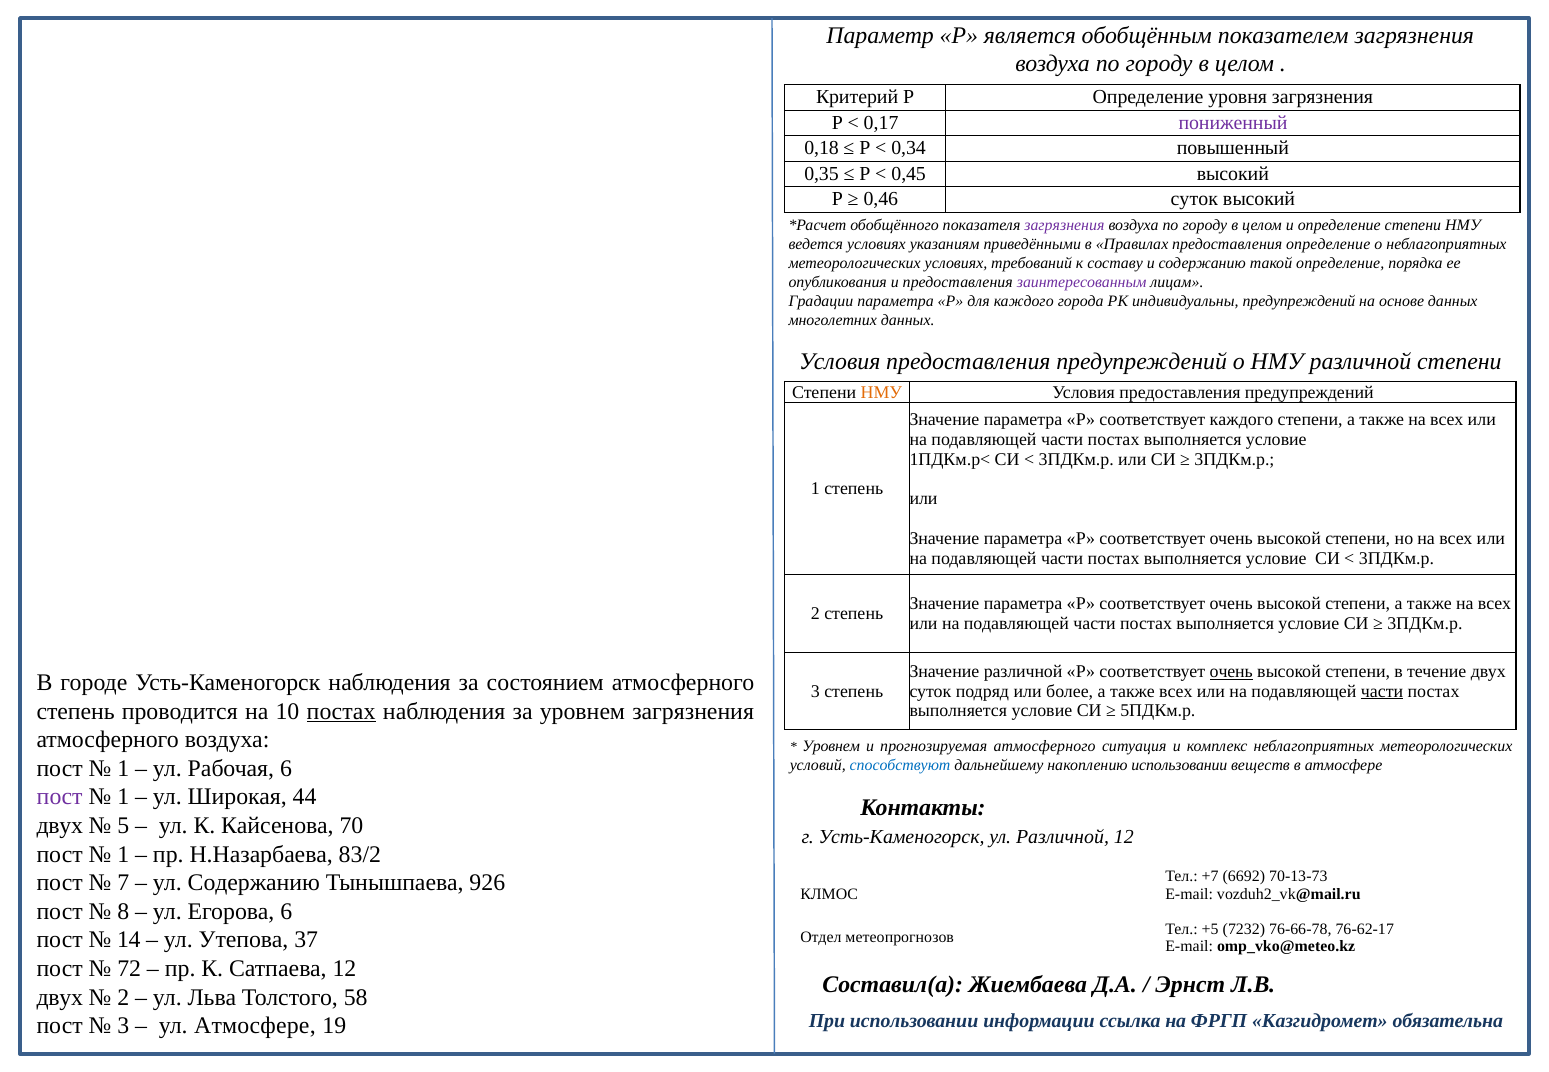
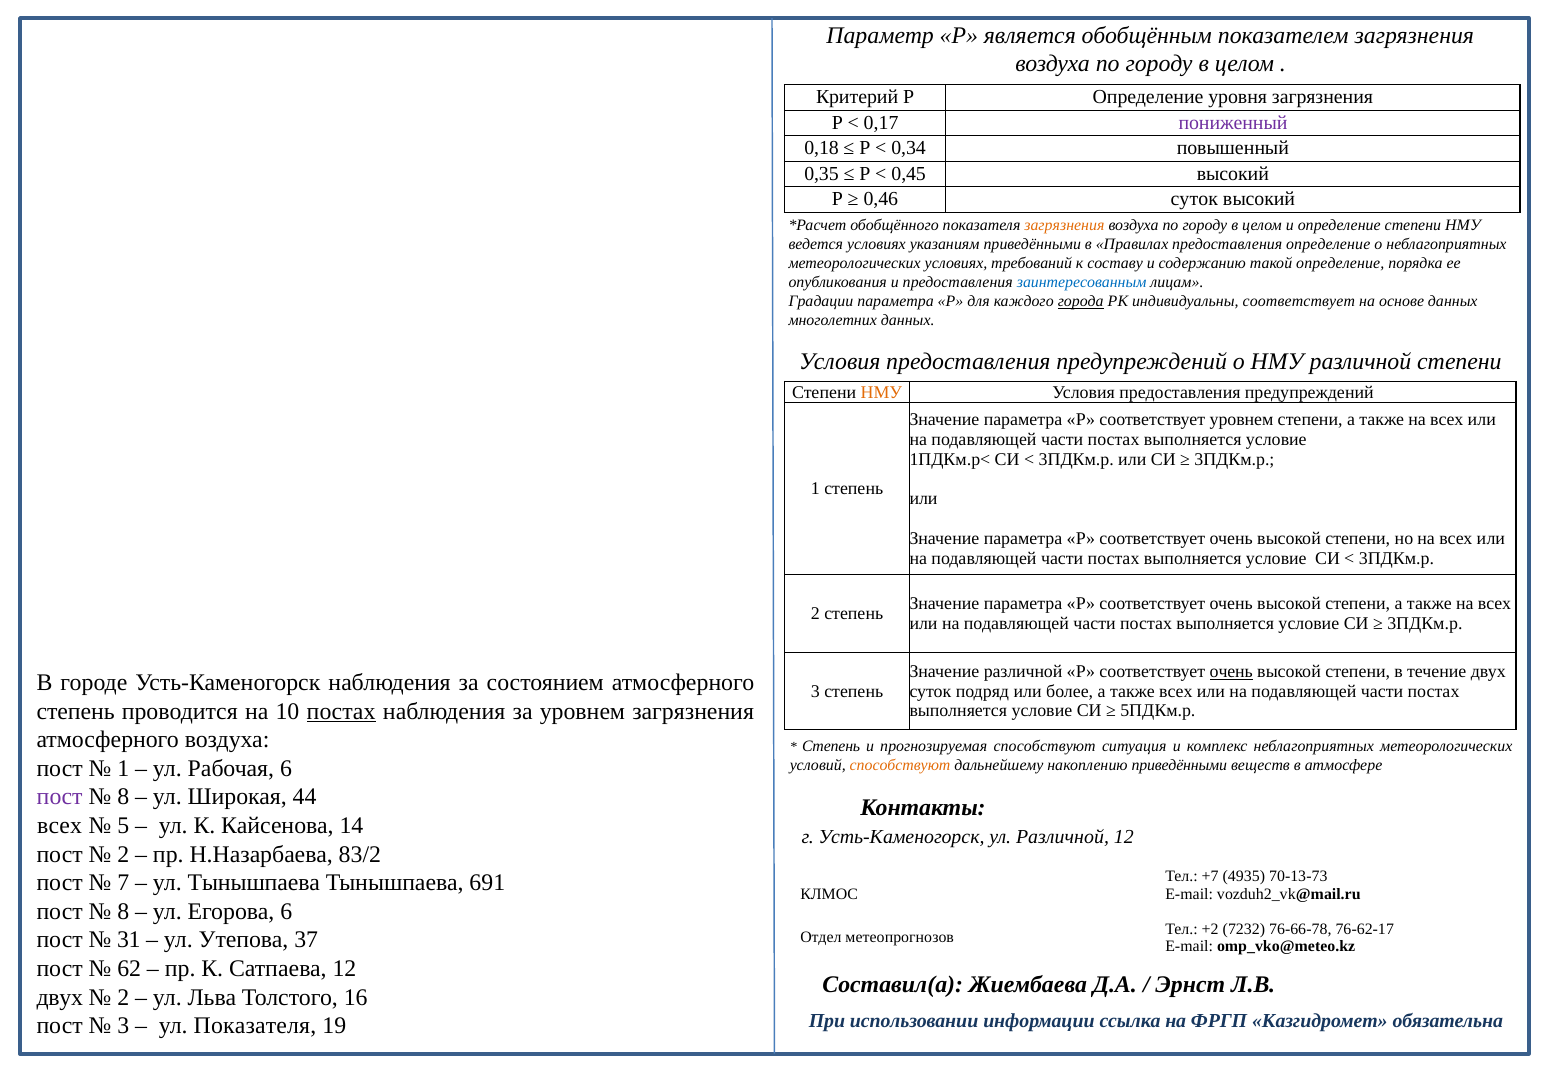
загрязнения colour: purple -> orange (1064, 226)
заинтересованным colour: purple -> blue (1082, 283)
города underline: none -> present (1081, 302)
индивидуальны предупреждений: предупреждений -> соответствует (1299, 302)
соответствует каждого: каждого -> уровнем (1242, 420)
части underline: present -> none (1382, 691)
Уровнем: Уровнем -> Степень (831, 747)
прогнозируемая атмосферного: атмосферного -> способствуют (1045, 747)
способствуют colour: blue -> orange (900, 766)
накоплению использовании: использовании -> приведёнными (1179, 766)
1: 1 -> 8 (123, 797)
двух: двух -> всех (60, 826)
70: 70 -> 14 (351, 826)
1: 1 -> 2 (123, 855)
6692: 6692 -> 4935 (1244, 877)
ул Содержанию: Содержанию -> Тынышпаева (254, 883)
926: 926 -> 691 (487, 883)
+5: +5 -> +2 (1210, 929)
14: 14 -> 31 (129, 940)
72: 72 -> 62 (129, 969)
58: 58 -> 16 (356, 998)
ул Атмосфере: Атмосфере -> Показателя (255, 1026)
